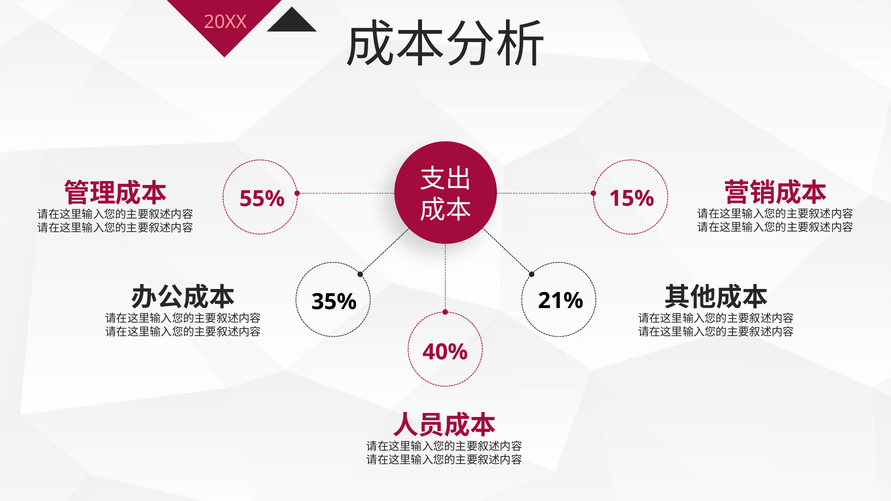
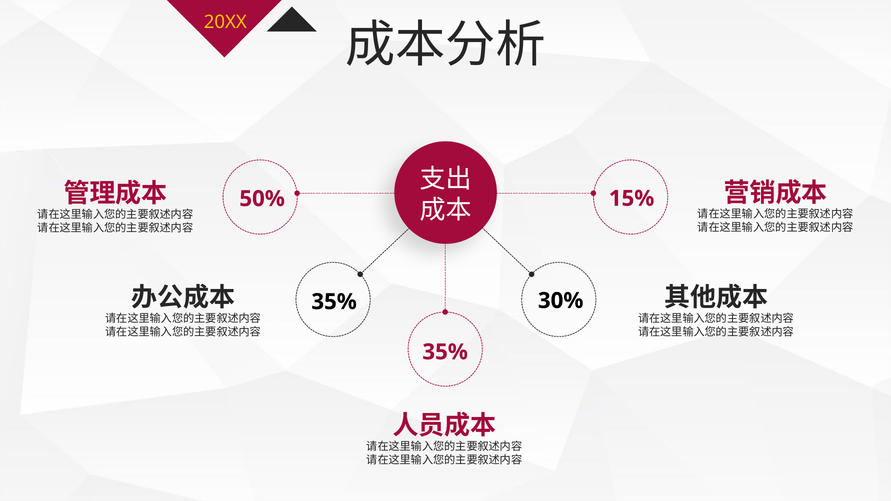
20XX colour: pink -> yellow (225, 22)
55%: 55% -> 50% (262, 199)
21%: 21% -> 30% (561, 301)
40%: 40% -> 35% (445, 352)
